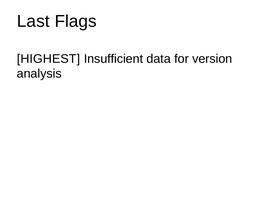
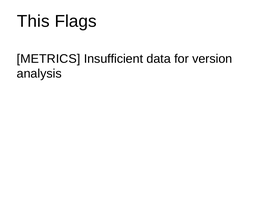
Last: Last -> This (33, 21)
HIGHEST: HIGHEST -> METRICS (49, 59)
